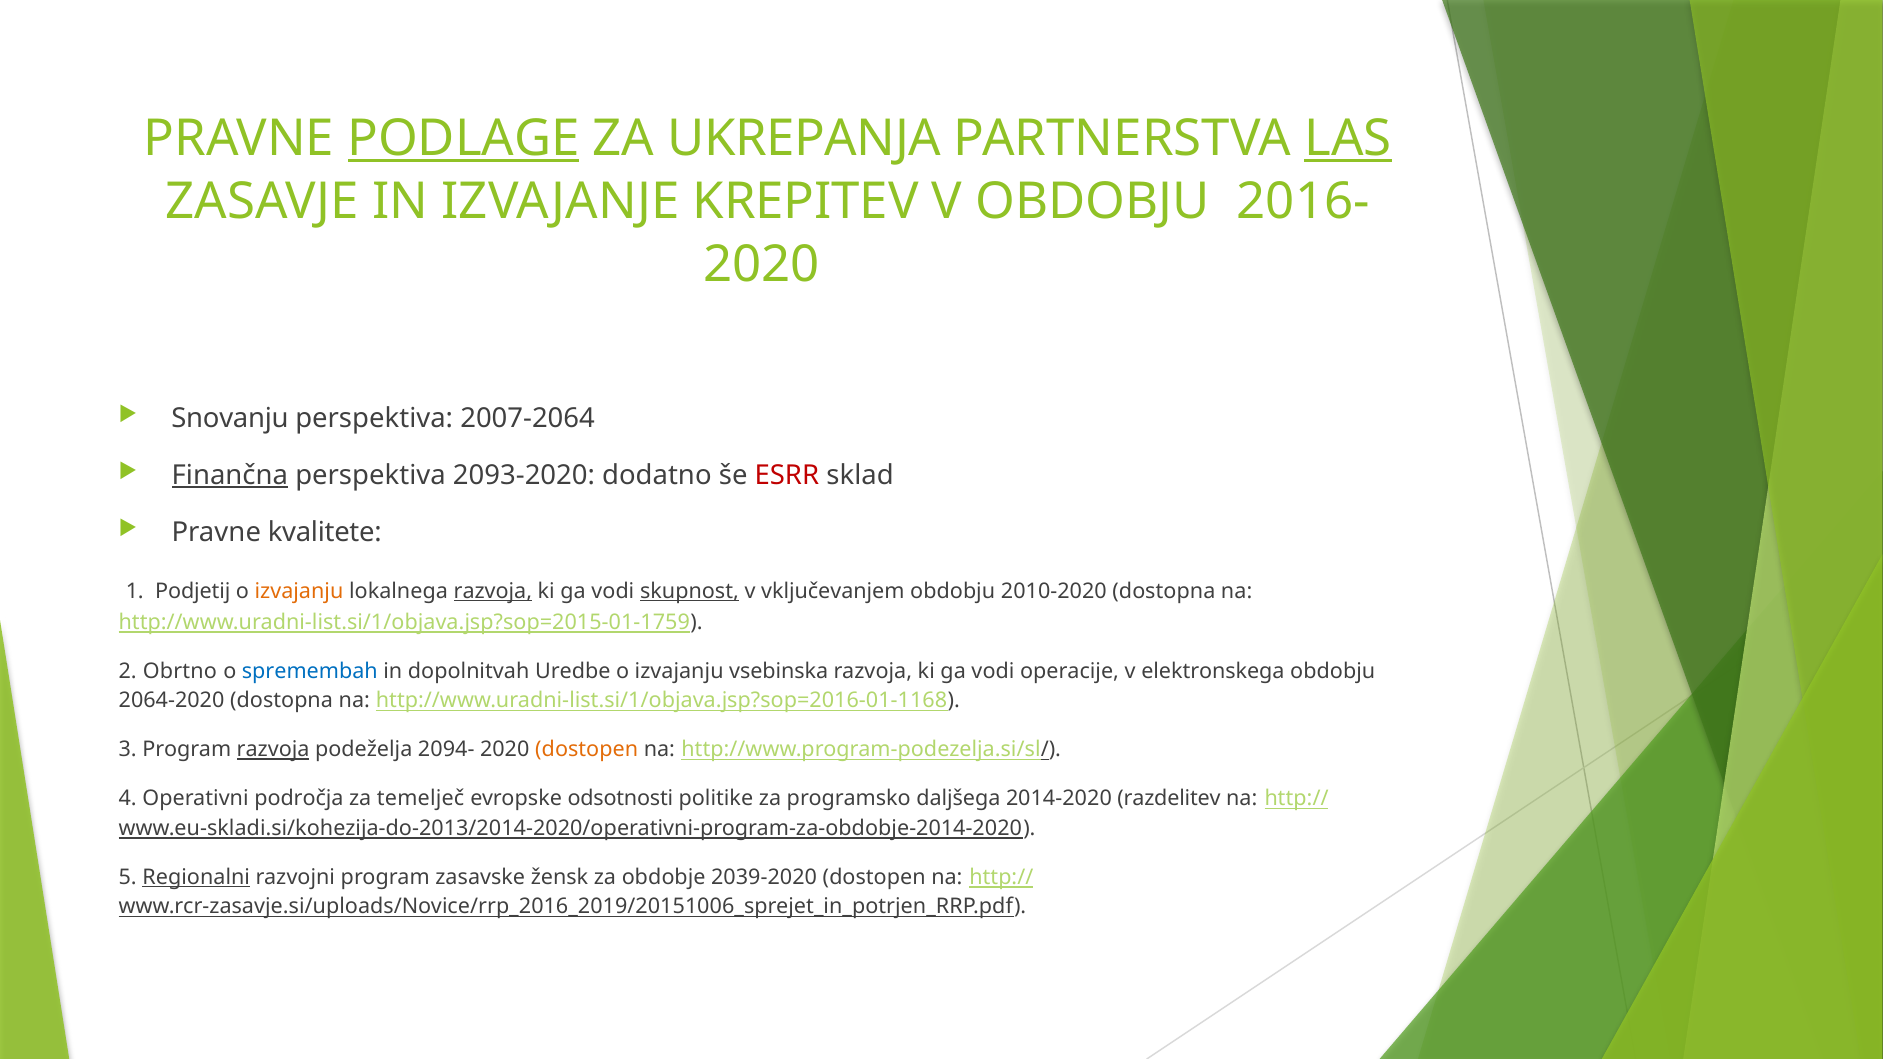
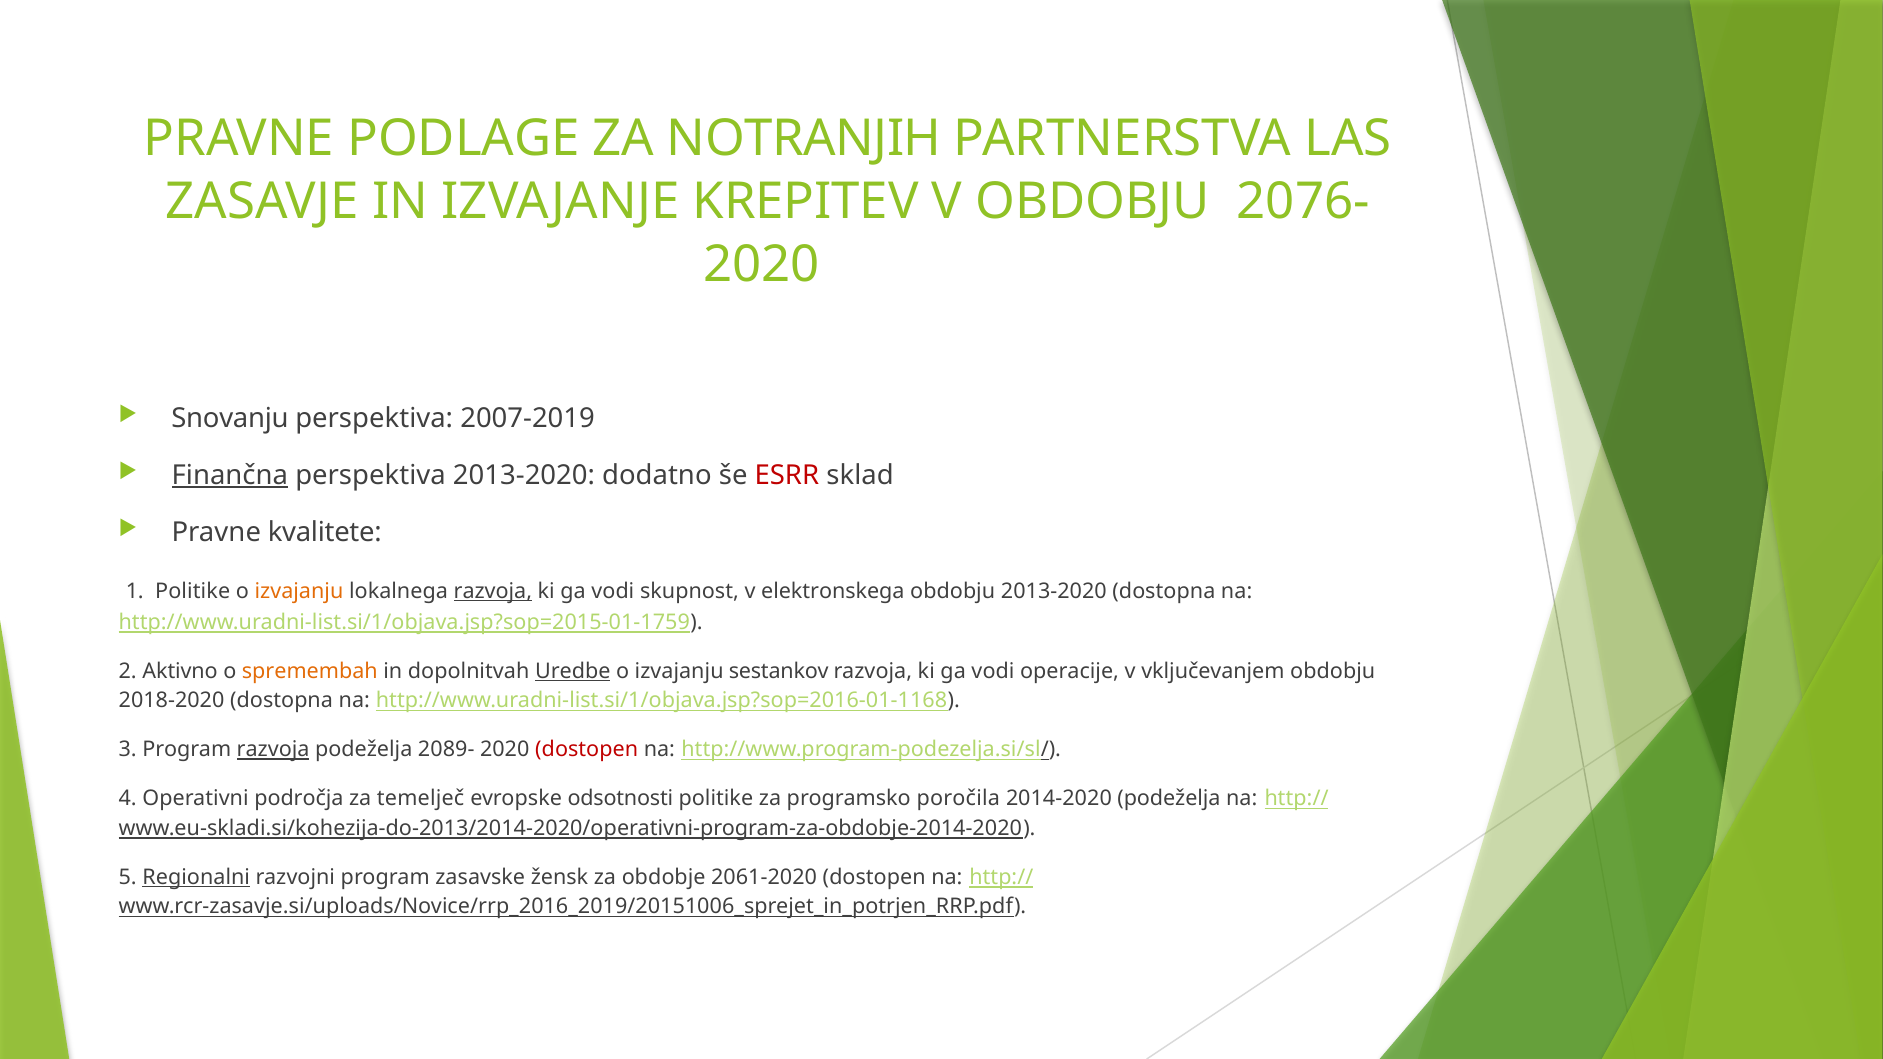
PODLAGE underline: present -> none (464, 139)
UKREPANJA: UKREPANJA -> NOTRANJIH (804, 139)
LAS underline: present -> none (1348, 139)
2016-: 2016- -> 2076- (1303, 202)
2007-2064: 2007-2064 -> 2007-2019 (528, 418)
perspektiva 2093-2020: 2093-2020 -> 2013-2020 (524, 475)
1 Podjetij: Podjetij -> Politike (193, 591)
skupnost underline: present -> none (689, 591)
vključevanjem: vključevanjem -> elektronskega (833, 591)
obdobju 2010-2020: 2010-2020 -> 2013-2020 (1054, 591)
Obrtno: Obrtno -> Aktivno (180, 671)
spremembah colour: blue -> orange (310, 671)
Uredbe underline: none -> present (573, 671)
vsebinska: vsebinska -> sestankov (779, 671)
elektronskega: elektronskega -> vključevanjem (1213, 671)
2064-2020: 2064-2020 -> 2018-2020 (172, 701)
2094-: 2094- -> 2089- (446, 750)
dostopen colour: orange -> red (587, 750)
daljšega: daljšega -> poročila (958, 799)
2014-2020 razdelitev: razdelitev -> podeželja (1169, 799)
2039-2020: 2039-2020 -> 2061-2020 (764, 877)
